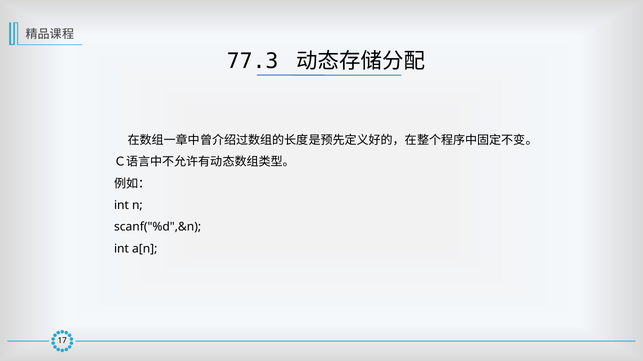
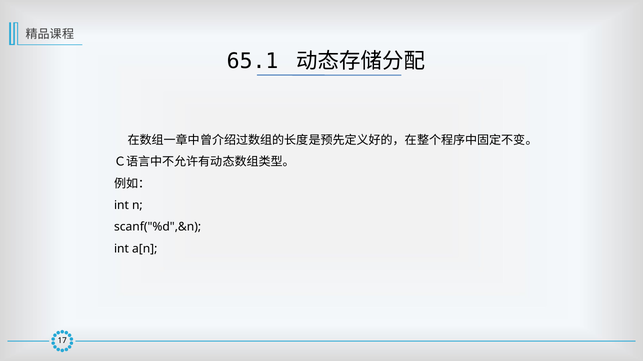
77.3: 77.3 -> 65.1 (253, 61)
